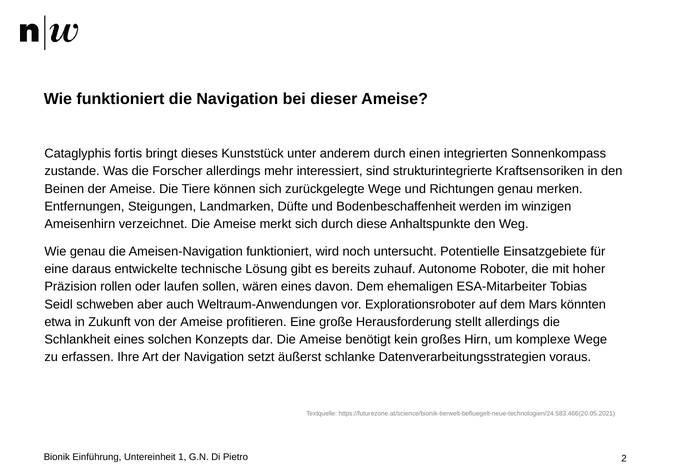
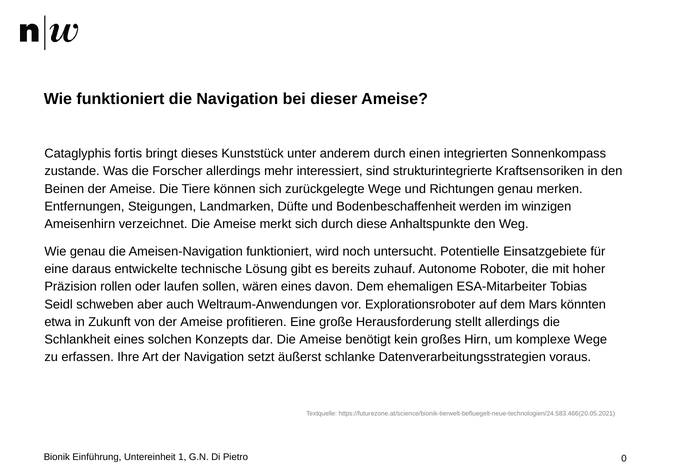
2: 2 -> 0 (624, 458)
